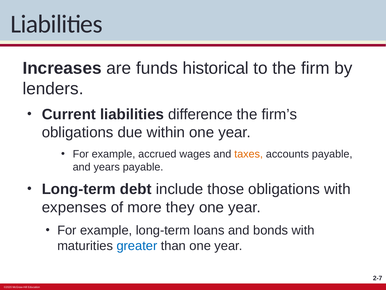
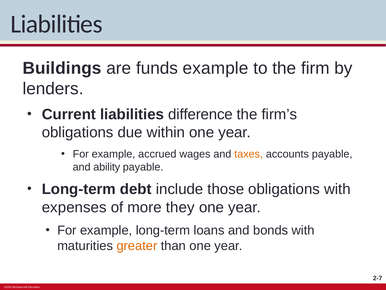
Increases: Increases -> Buildings (62, 68)
funds historical: historical -> example (216, 68)
years: years -> ability (107, 167)
greater colour: blue -> orange (137, 245)
